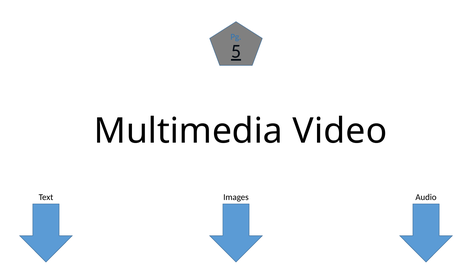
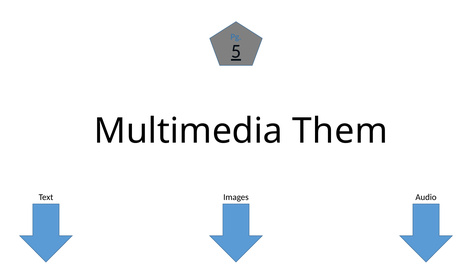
Video: Video -> Them (340, 131)
